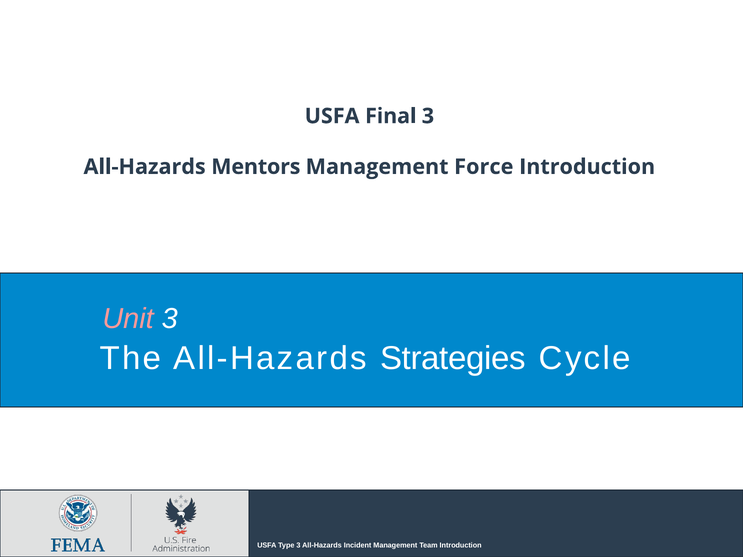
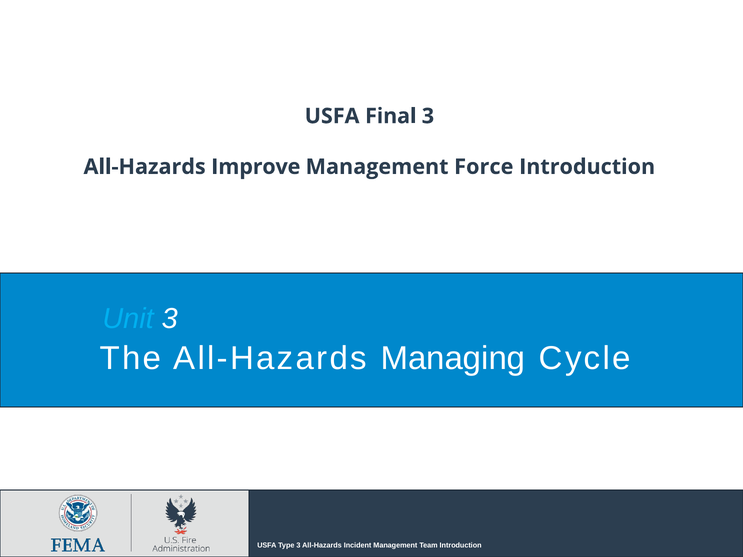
Mentors: Mentors -> Improve (256, 167)
Unit colour: pink -> light blue (128, 319)
Strategies: Strategies -> Managing (453, 358)
